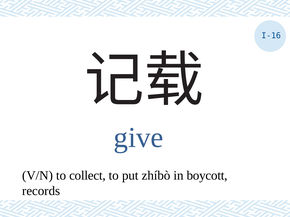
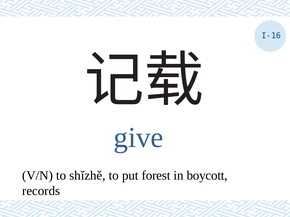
collect: collect -> shǐzhě (87, 176)
zhíbò: zhíbò -> forest (156, 176)
